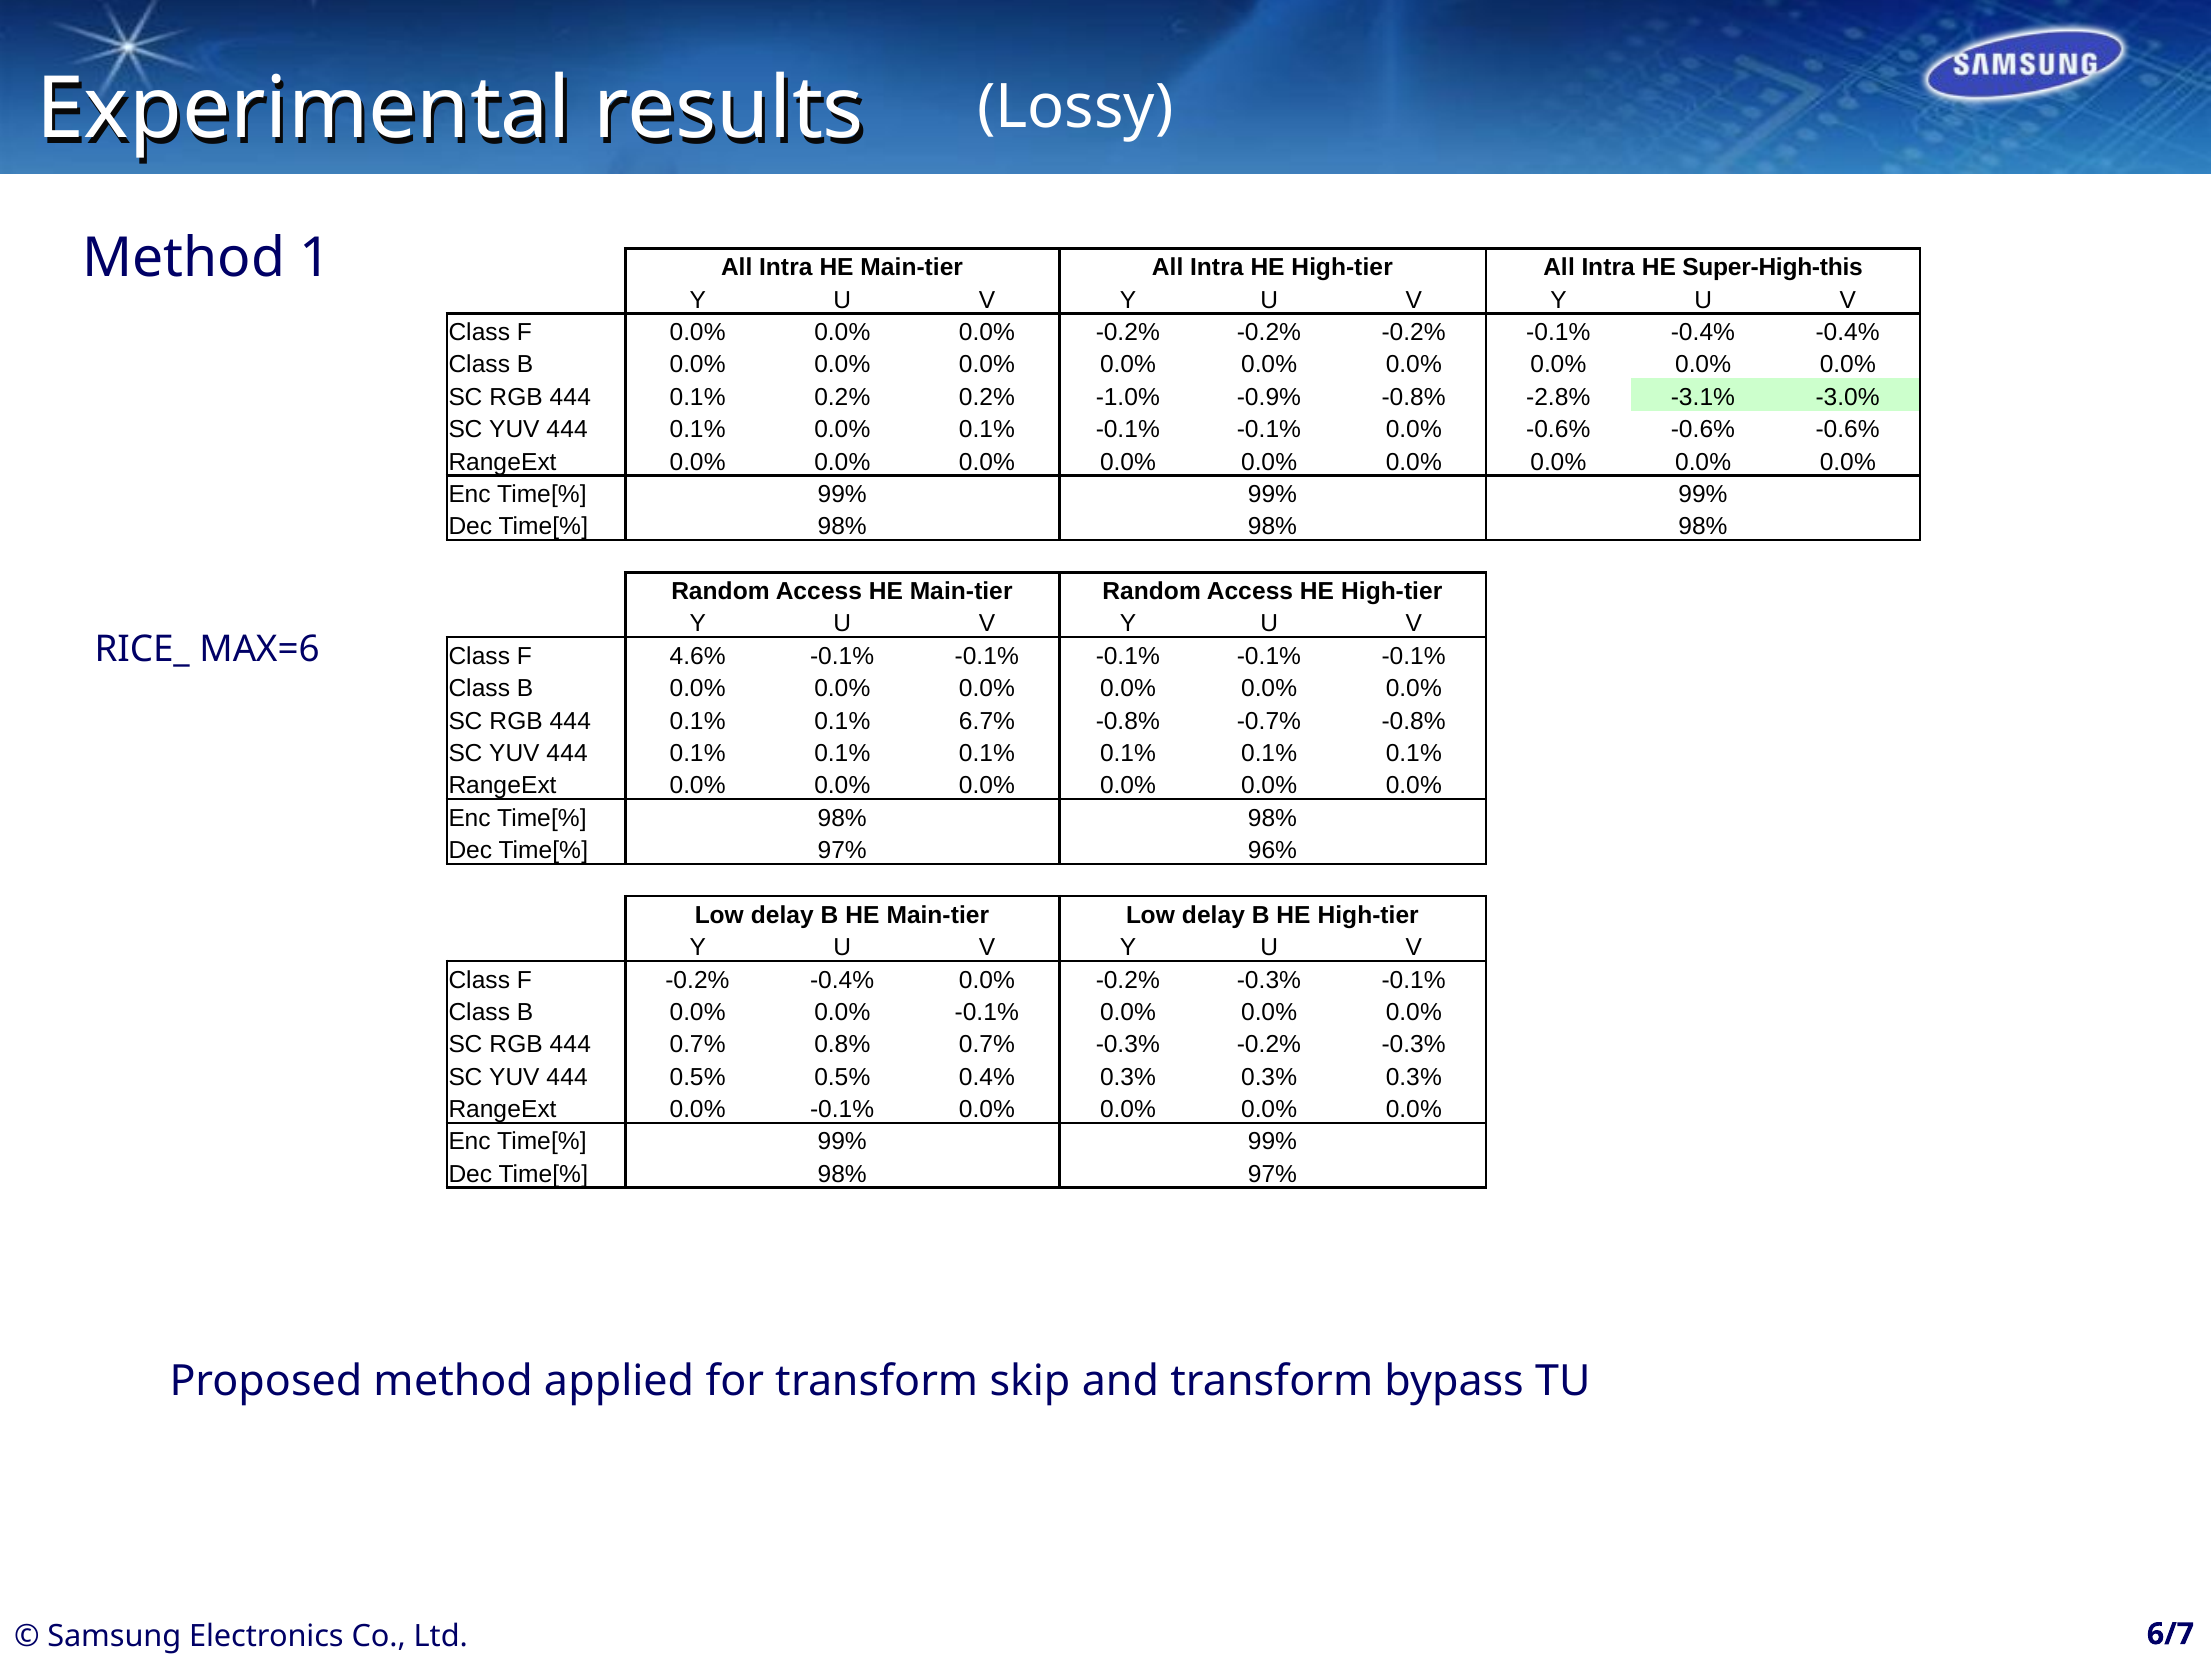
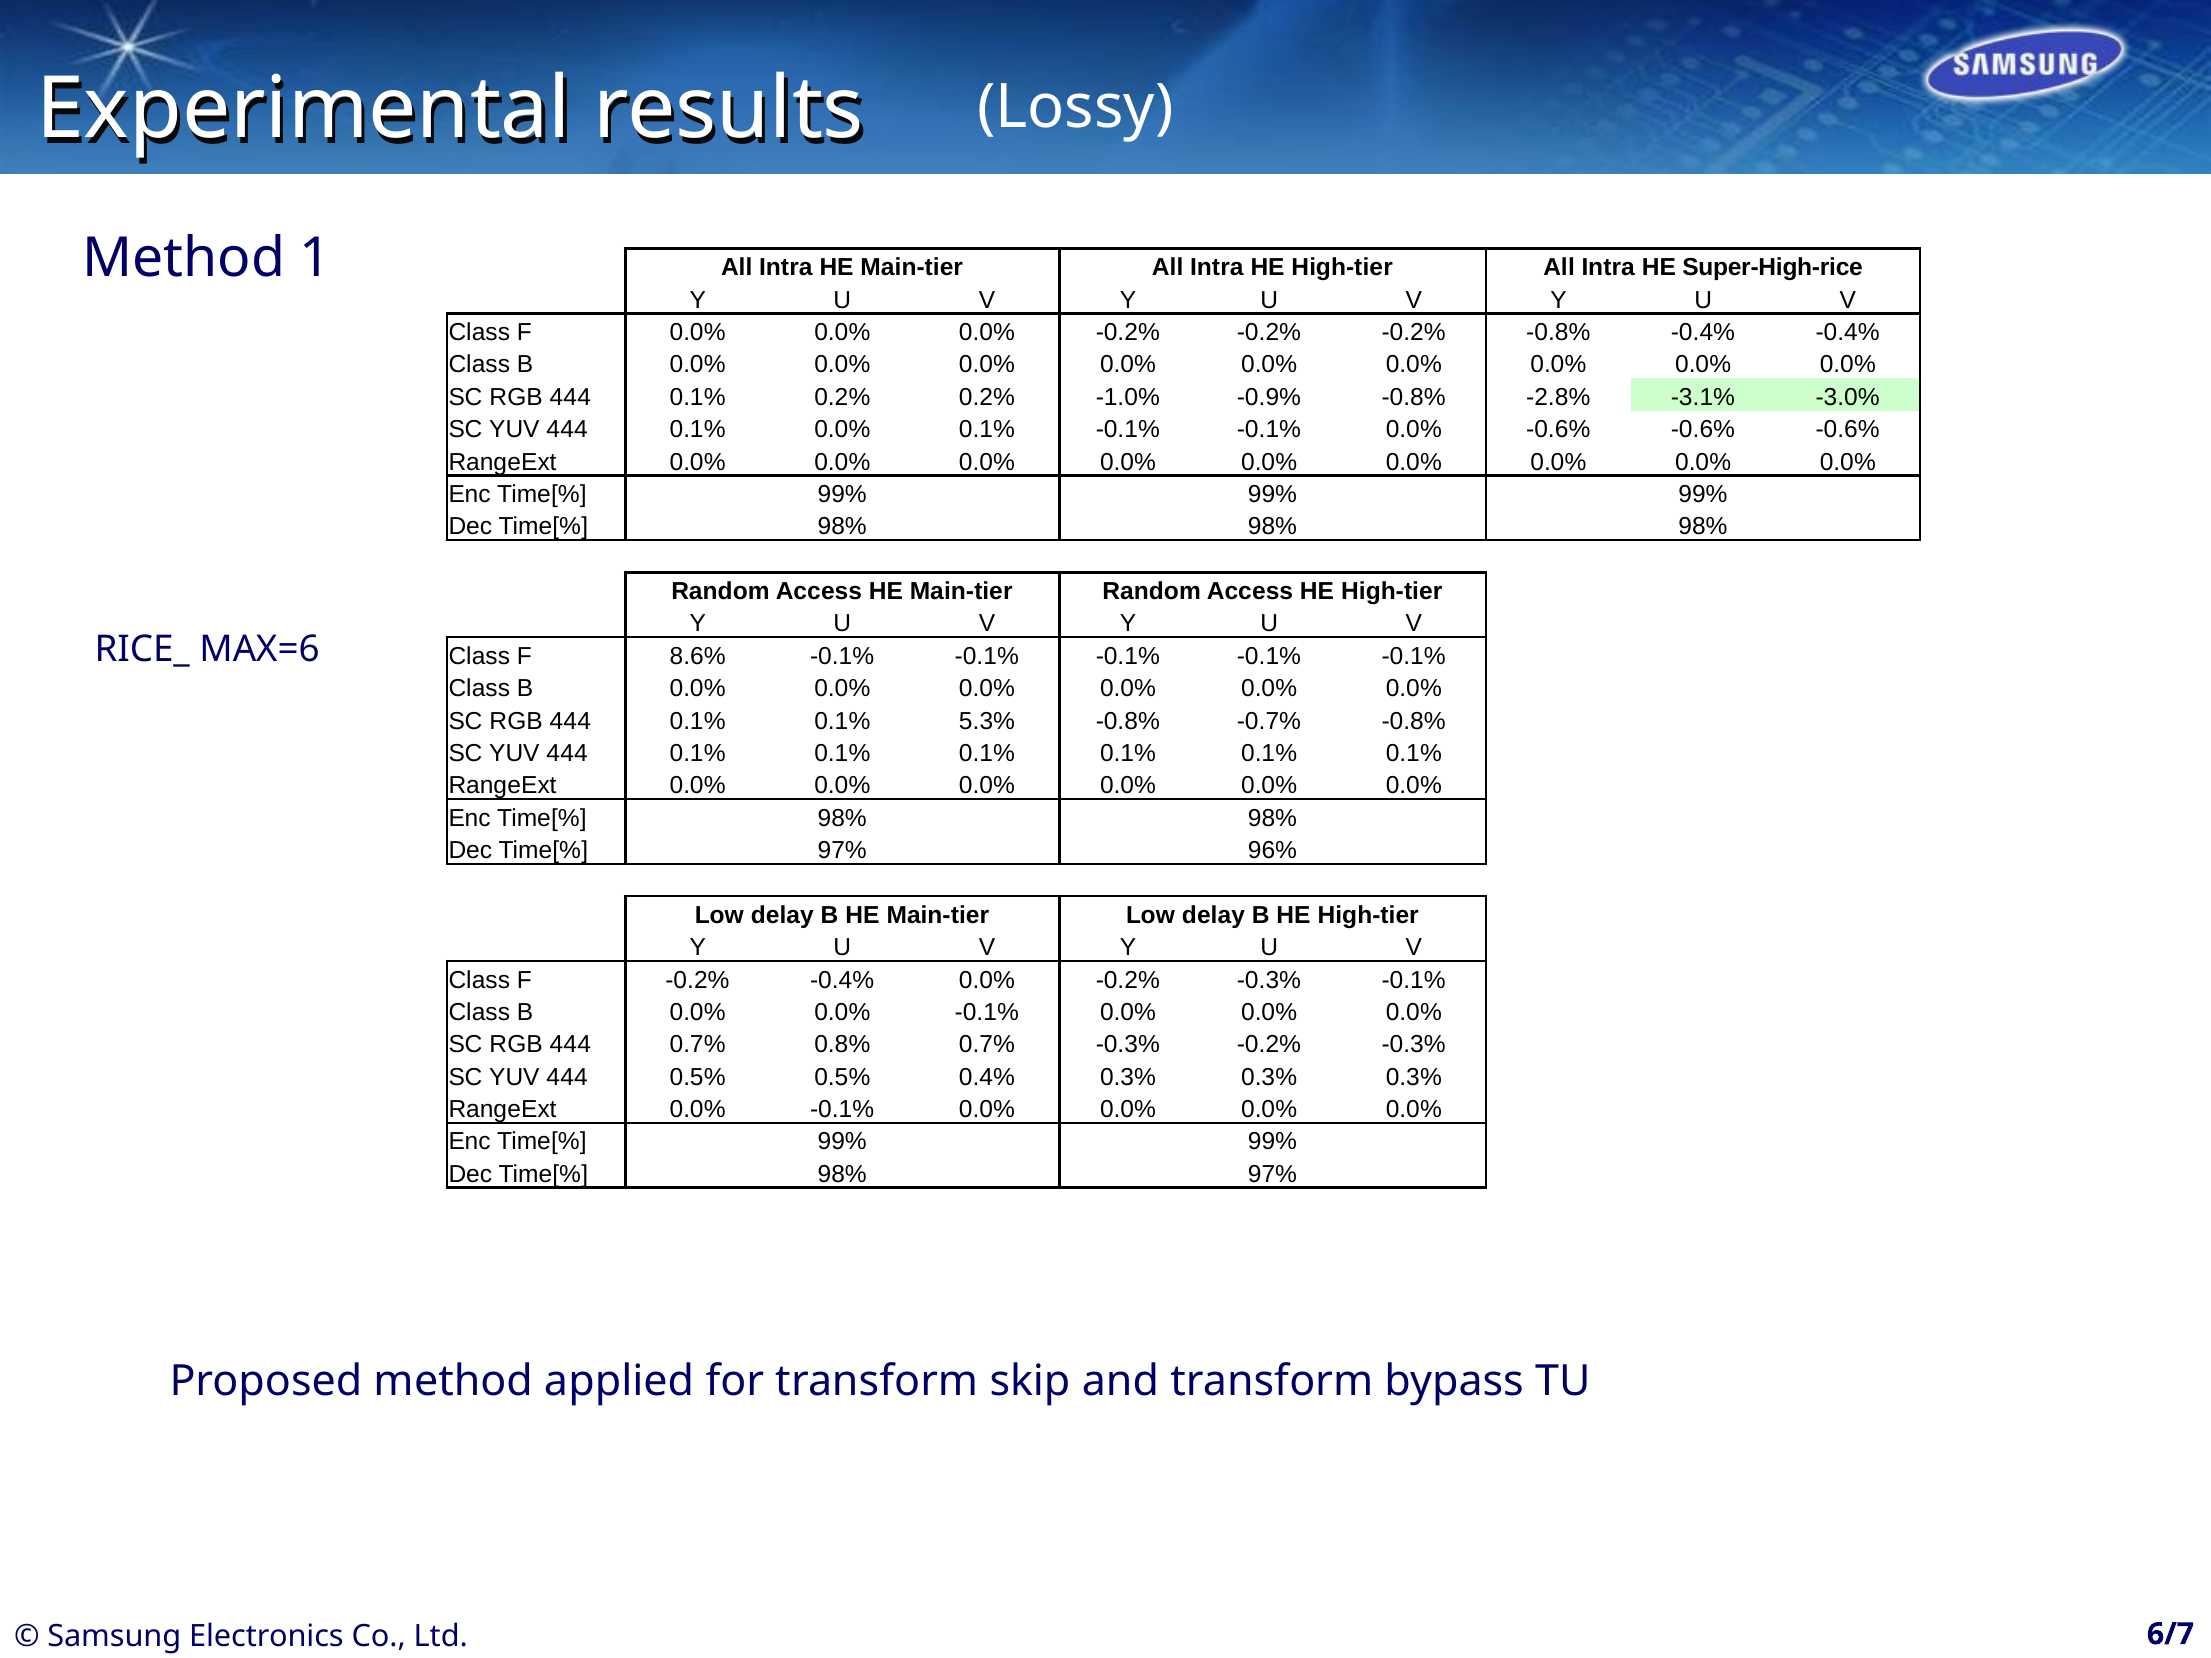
Super-High-this: Super-High-this -> Super-High-rice (1773, 268)
-0.2% -0.1%: -0.1% -> -0.8% (1558, 333)
4.6%: 4.6% -> 8.6% (698, 656)
6.7%: 6.7% -> 5.3% (987, 721)
